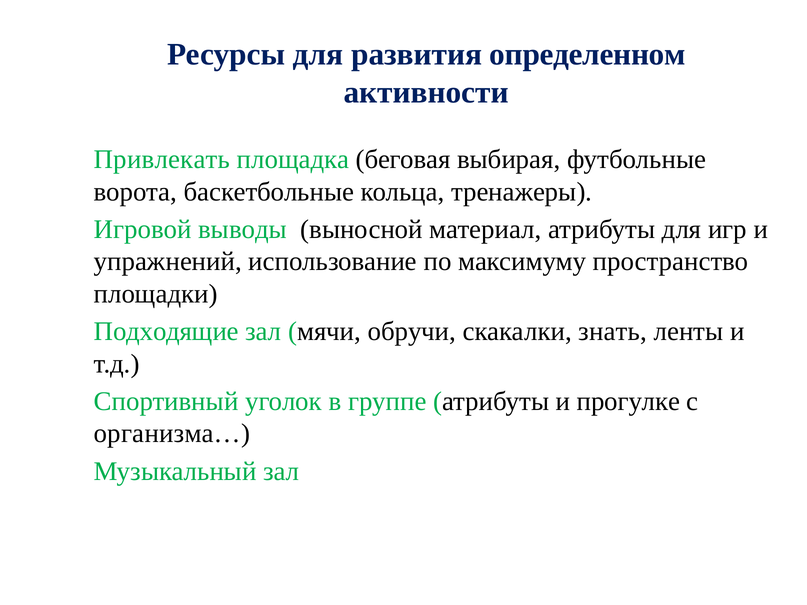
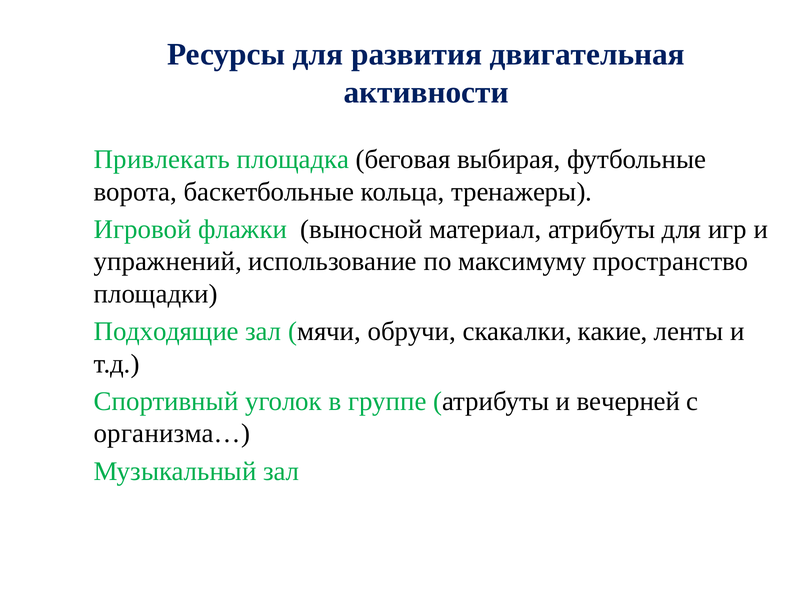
определенном: определенном -> двигательная (587, 55)
выводы: выводы -> флажки (243, 229)
знать: знать -> какие (613, 332)
прогулке: прогулке -> вечерней (628, 402)
